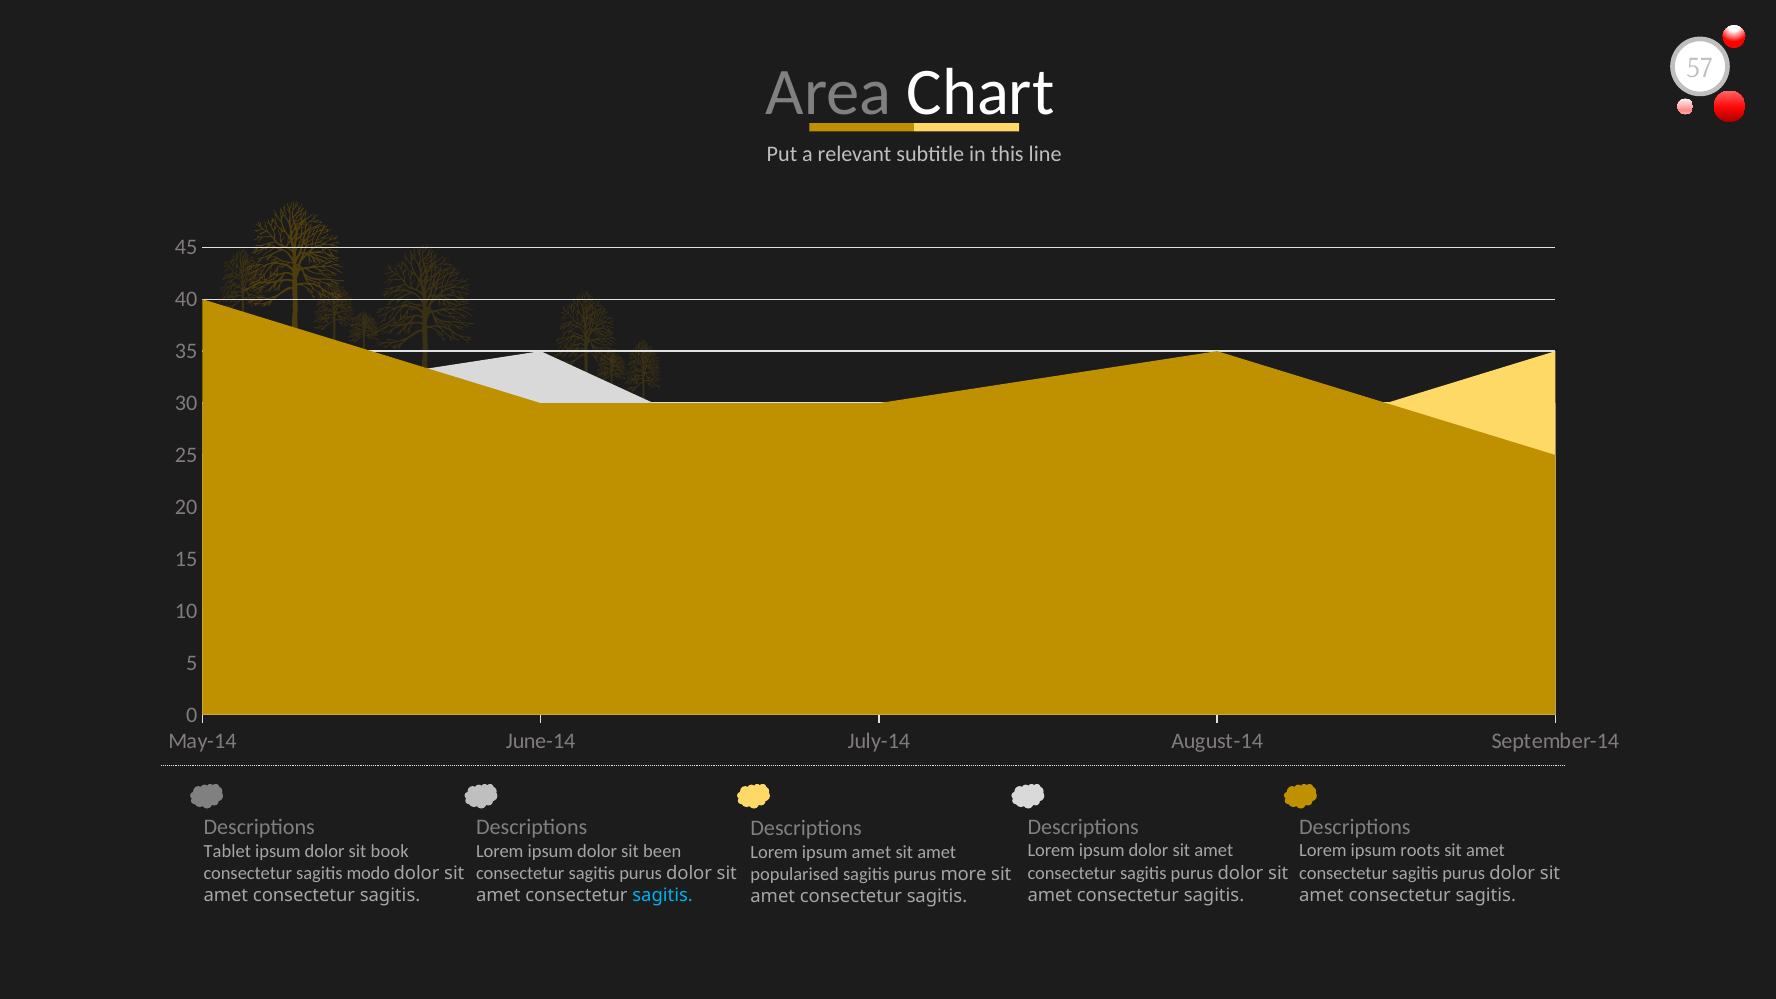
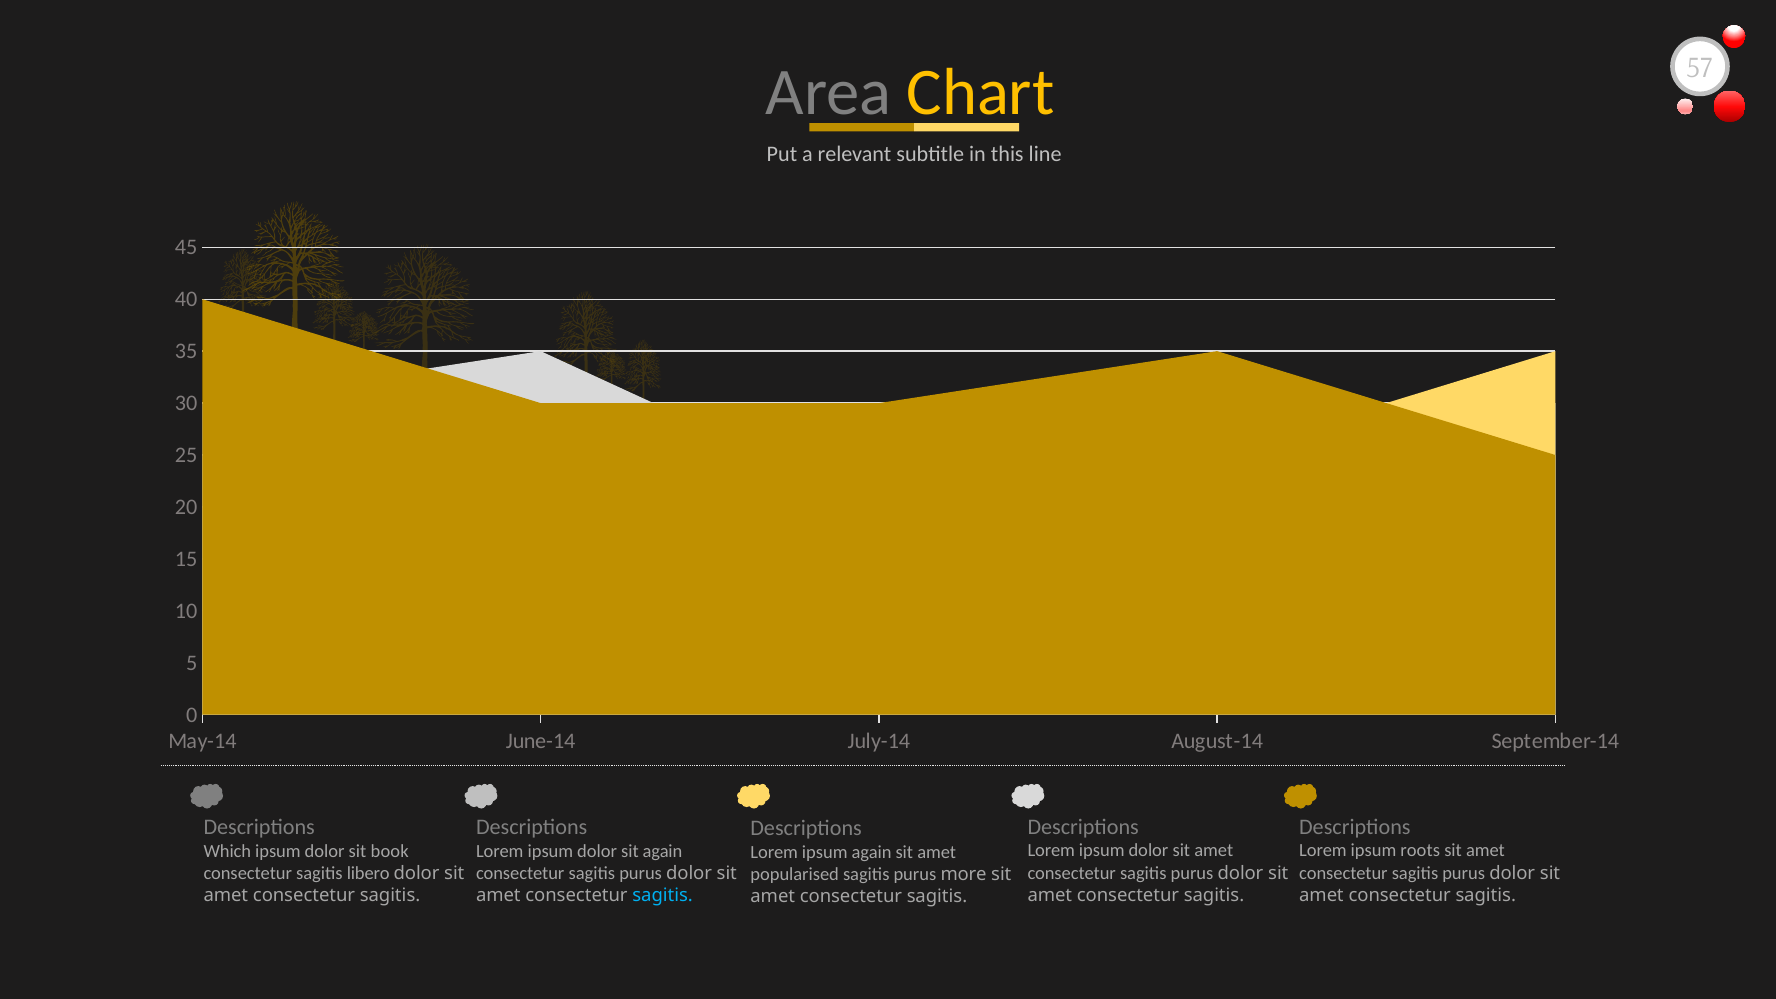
Chart colour: white -> yellow (981, 92)
Tablet: Tablet -> Which (227, 852)
sit been: been -> again (662, 852)
ipsum amet: amet -> again (872, 852)
modo: modo -> libero (368, 874)
